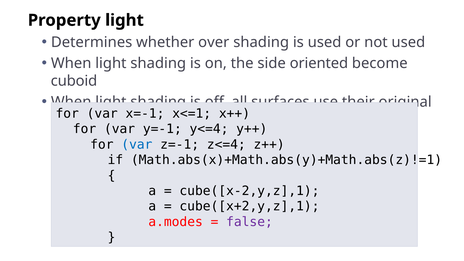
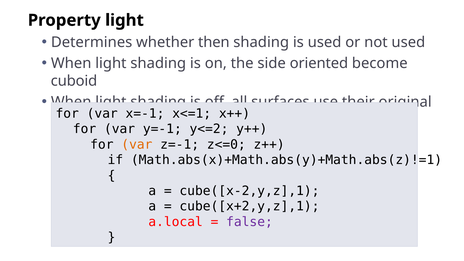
over: over -> then (214, 42)
y<=4: y<=4 -> y<=2 (209, 129)
var colour: blue -> orange (137, 145)
z<=4: z<=4 -> z<=0 (226, 145)
a.modes: a.modes -> a.local (176, 222)
